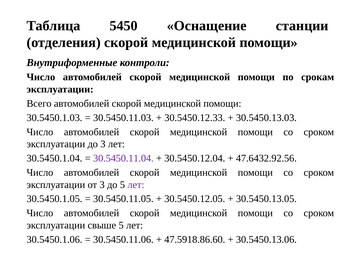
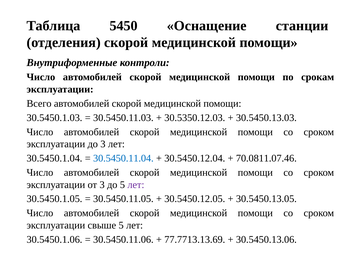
30.5450.12.33: 30.5450.12.33 -> 30.5350.12.03 (195, 118)
30.5450.11.04 colour: purple -> blue (123, 158)
47.6432.92.56: 47.6432.92.56 -> 70.0811.07.46 (266, 158)
47.5918.86.60: 47.5918.86.60 -> 77.7713.13.69 (195, 239)
